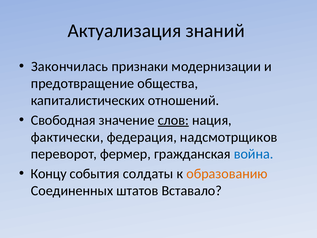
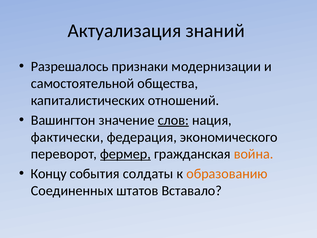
Закончилась: Закончилась -> Разрешалось (70, 67)
предотвращение: предотвращение -> самостоятельной (83, 83)
Свободная: Свободная -> Вашингтон (63, 120)
надсмотрщиков: надсмотрщиков -> экономического (229, 137)
фермер underline: none -> present (125, 154)
война colour: blue -> orange (254, 154)
